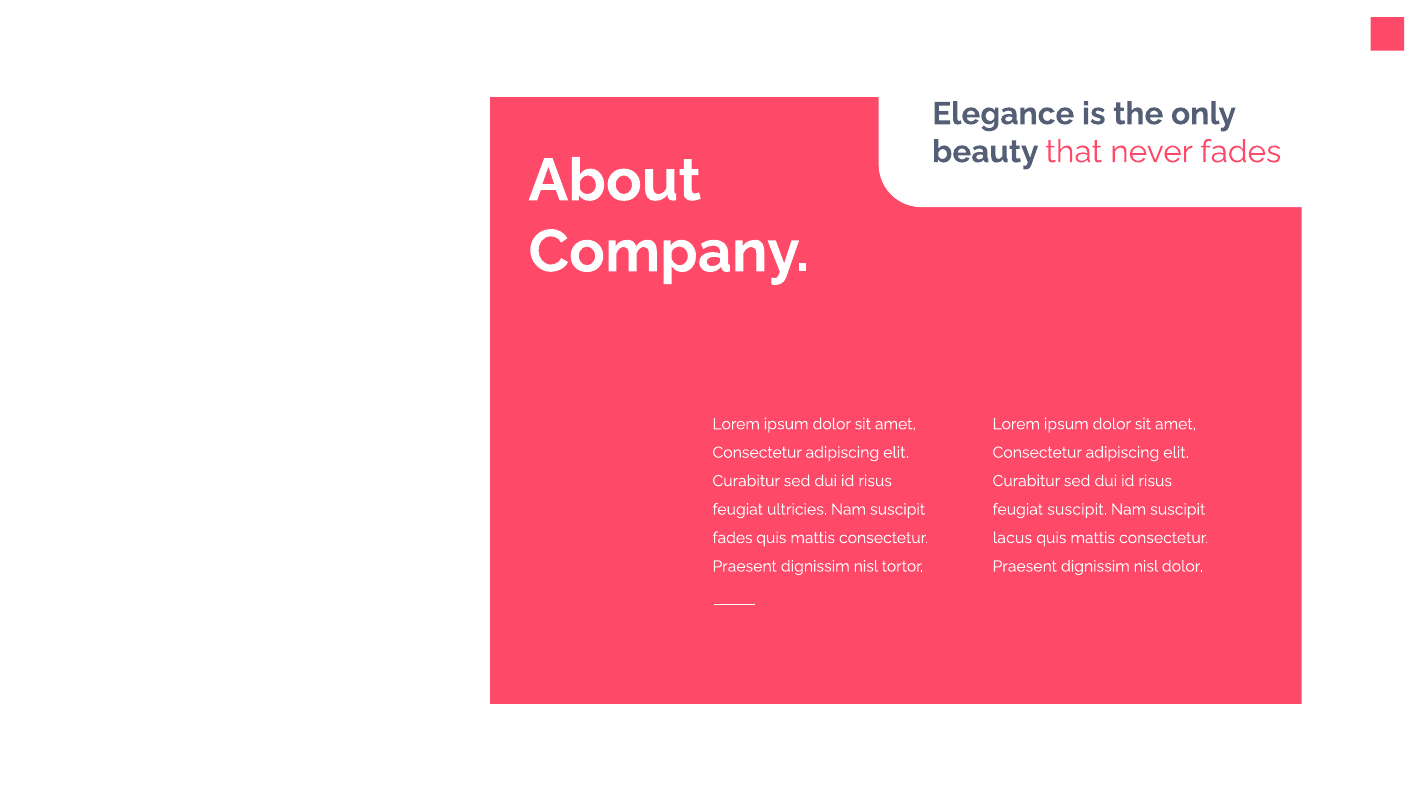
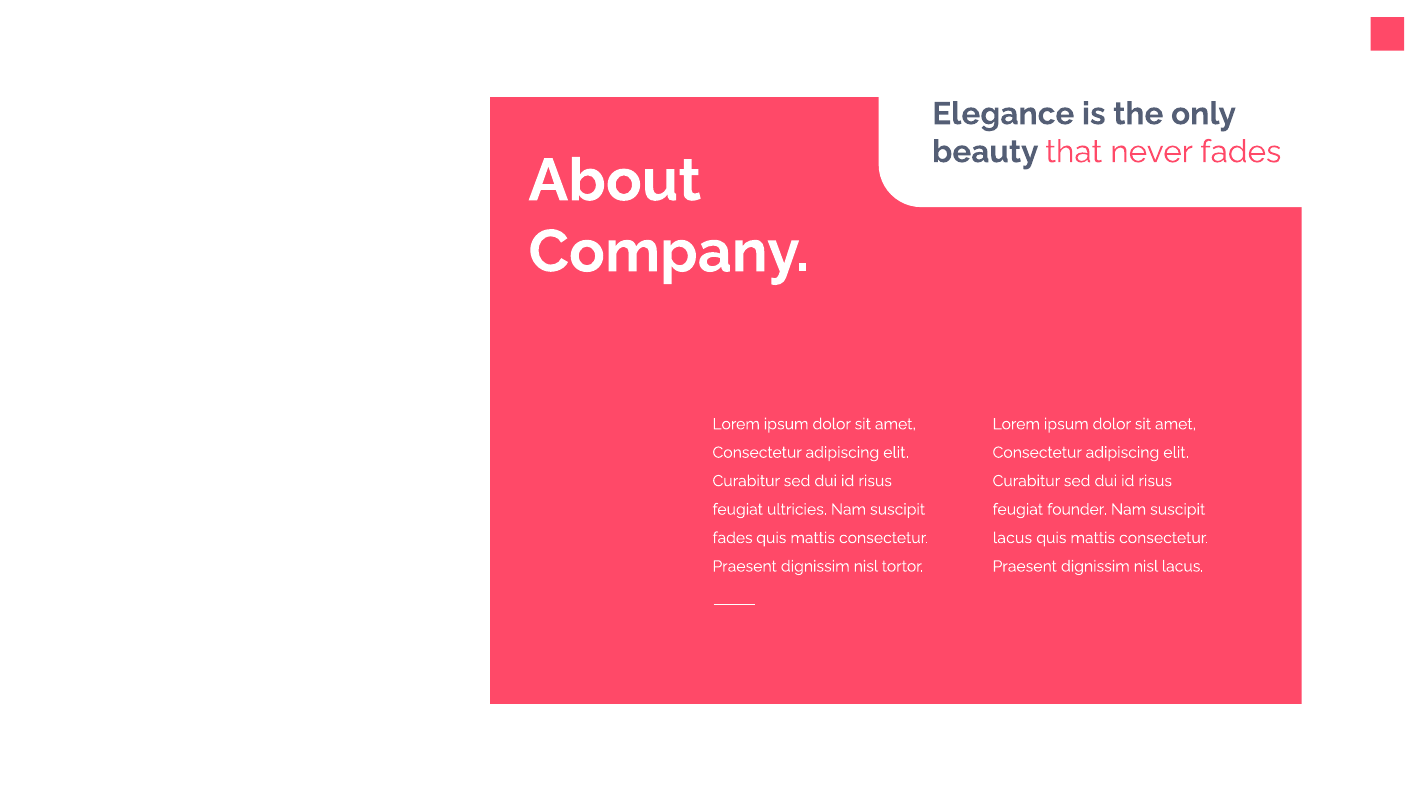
feugiat suscipit: suscipit -> founder (1077, 509)
nisl dolor: dolor -> lacus (1183, 566)
